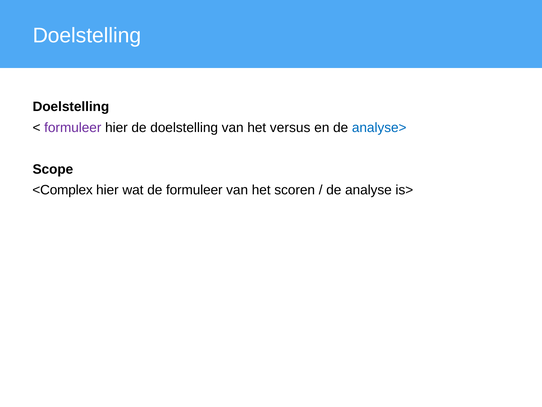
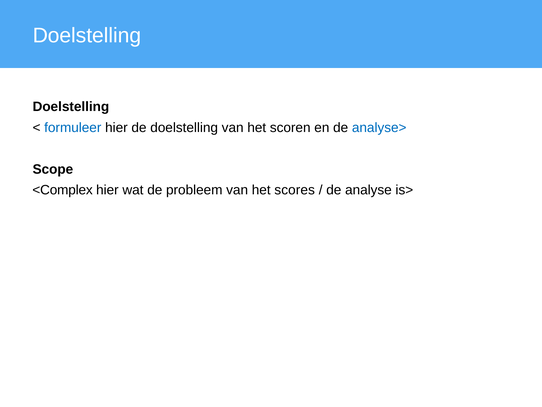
formuleer colour: purple -> blue (73, 127)
versus: versus -> scoren (290, 127)
de formuleer: formuleer -> probleem (194, 190)
scoren: scoren -> scores (295, 190)
